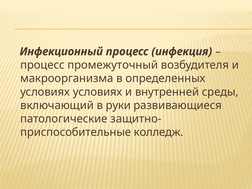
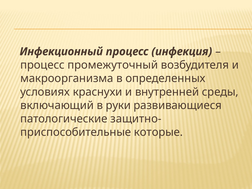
условиях условиях: условиях -> краснухи (98, 92)
колледж: колледж -> которые (158, 132)
